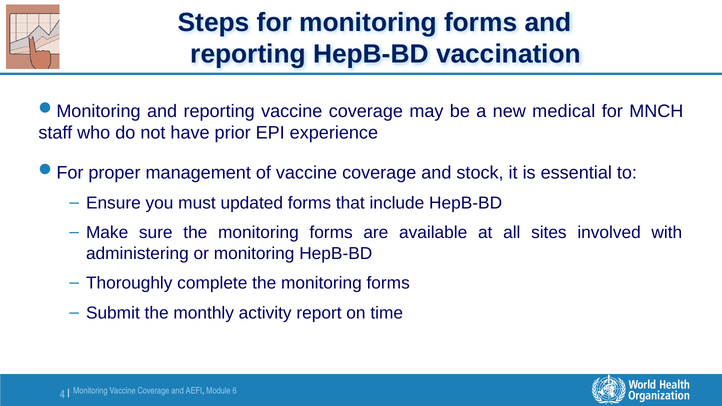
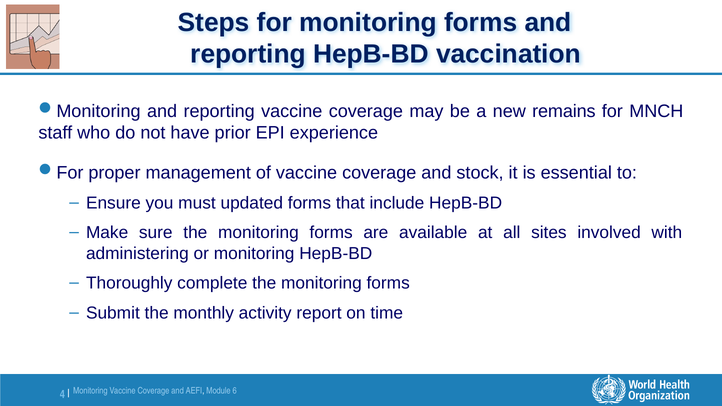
medical: medical -> remains (564, 111)
